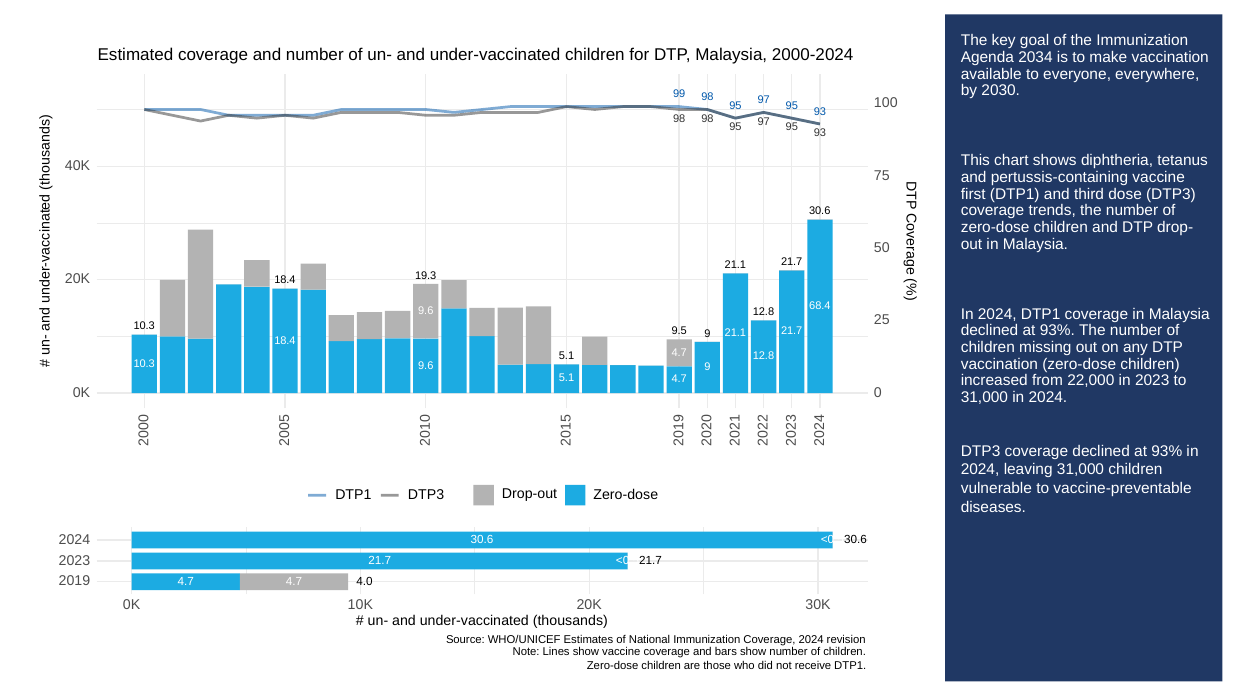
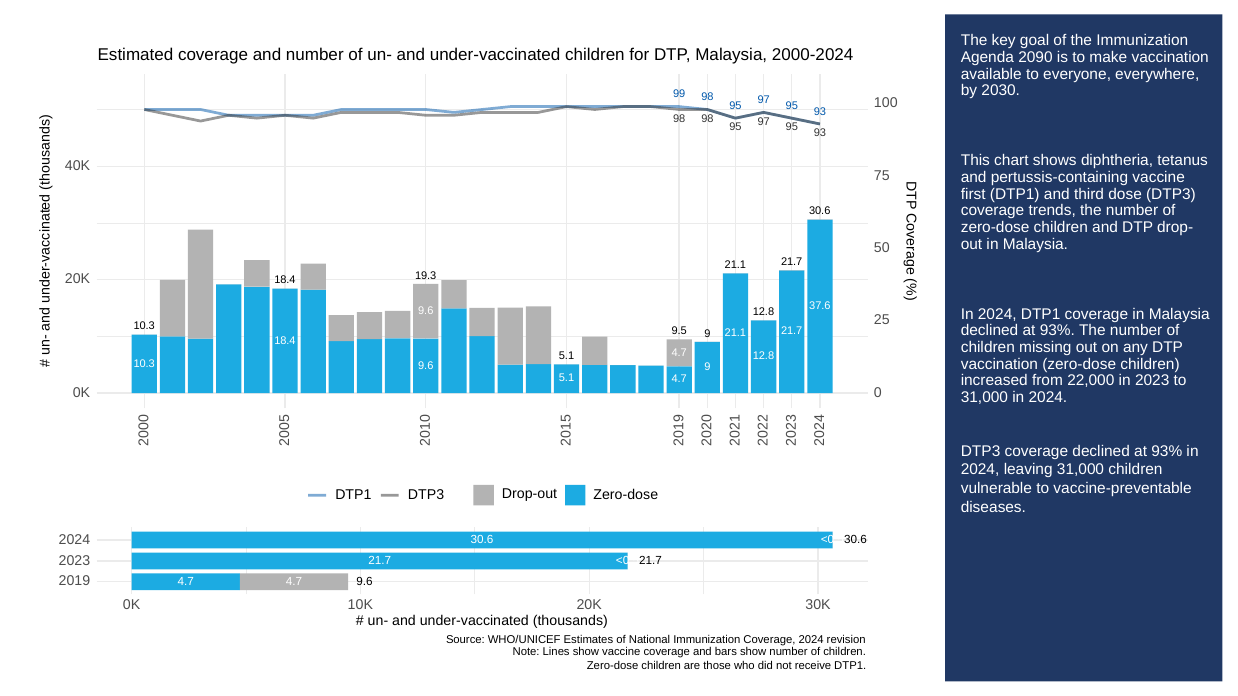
2034: 2034 -> 2090 (1035, 57)
68.4: 68.4 -> 37.6 (820, 306)
4.0: 4.0 -> 9.6 (365, 582)
